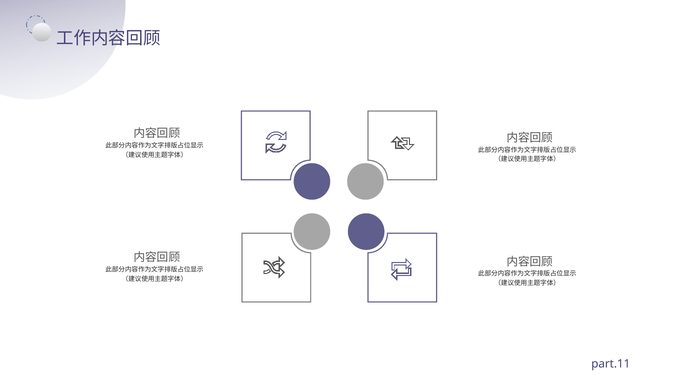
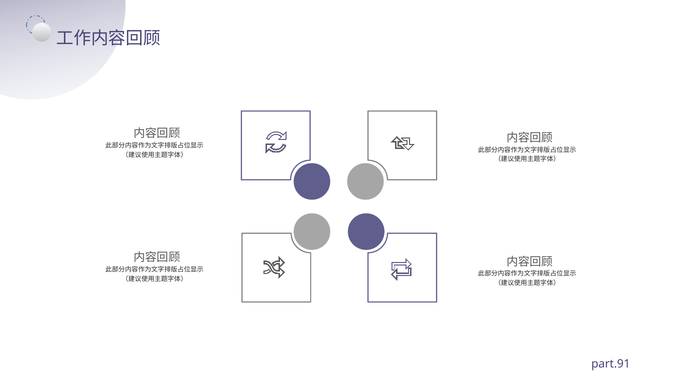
part.11: part.11 -> part.91 (611, 364)
